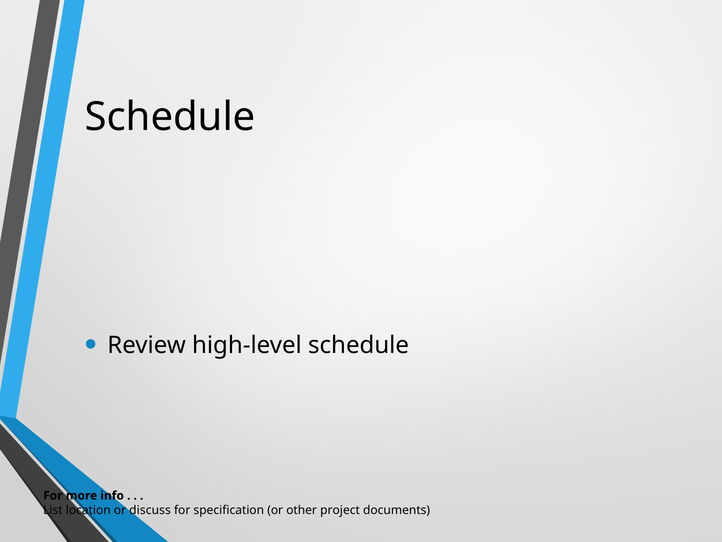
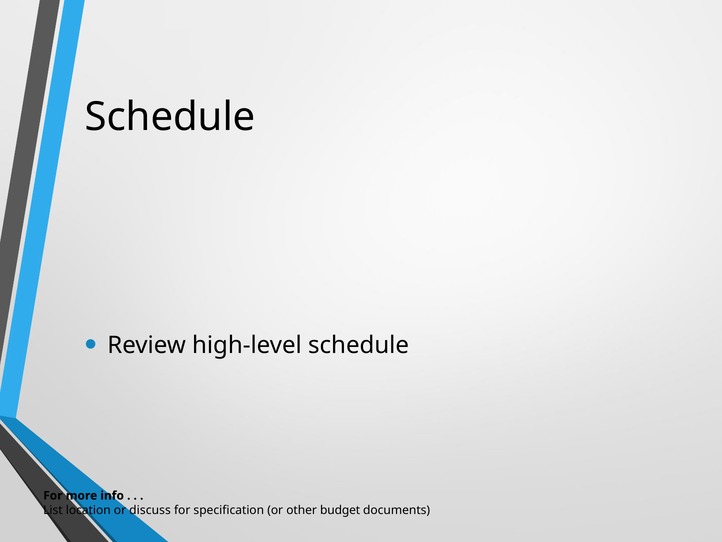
project: project -> budget (340, 510)
